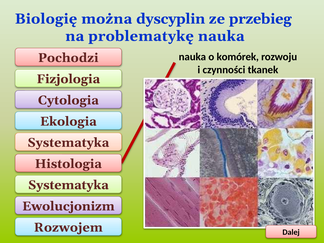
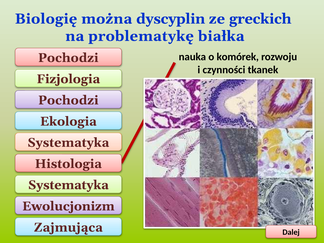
przebieg: przebieg -> greckich (260, 19)
problematykę nauka: nauka -> białka (221, 36)
Cytologia: Cytologia -> Pochodzi (68, 100)
Rozwojem: Rozwojem -> Zajmująca (68, 227)
